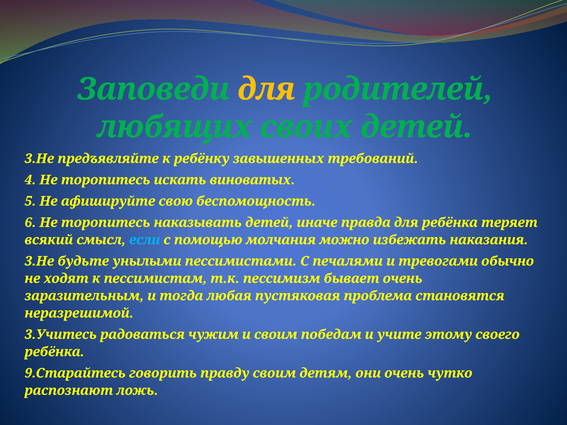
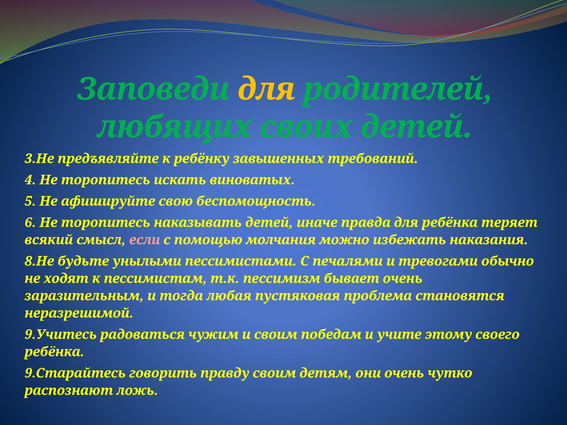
если colour: light blue -> pink (145, 240)
3.Не: 3.Не -> 8.Не (39, 261)
3.Учитесь: 3.Учитесь -> 9.Учитесь (61, 335)
